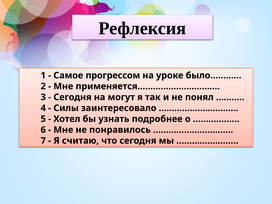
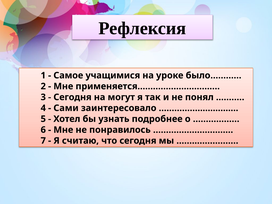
прогрессом: прогрессом -> учащимися (113, 75)
Силы: Силы -> Сами (66, 108)
